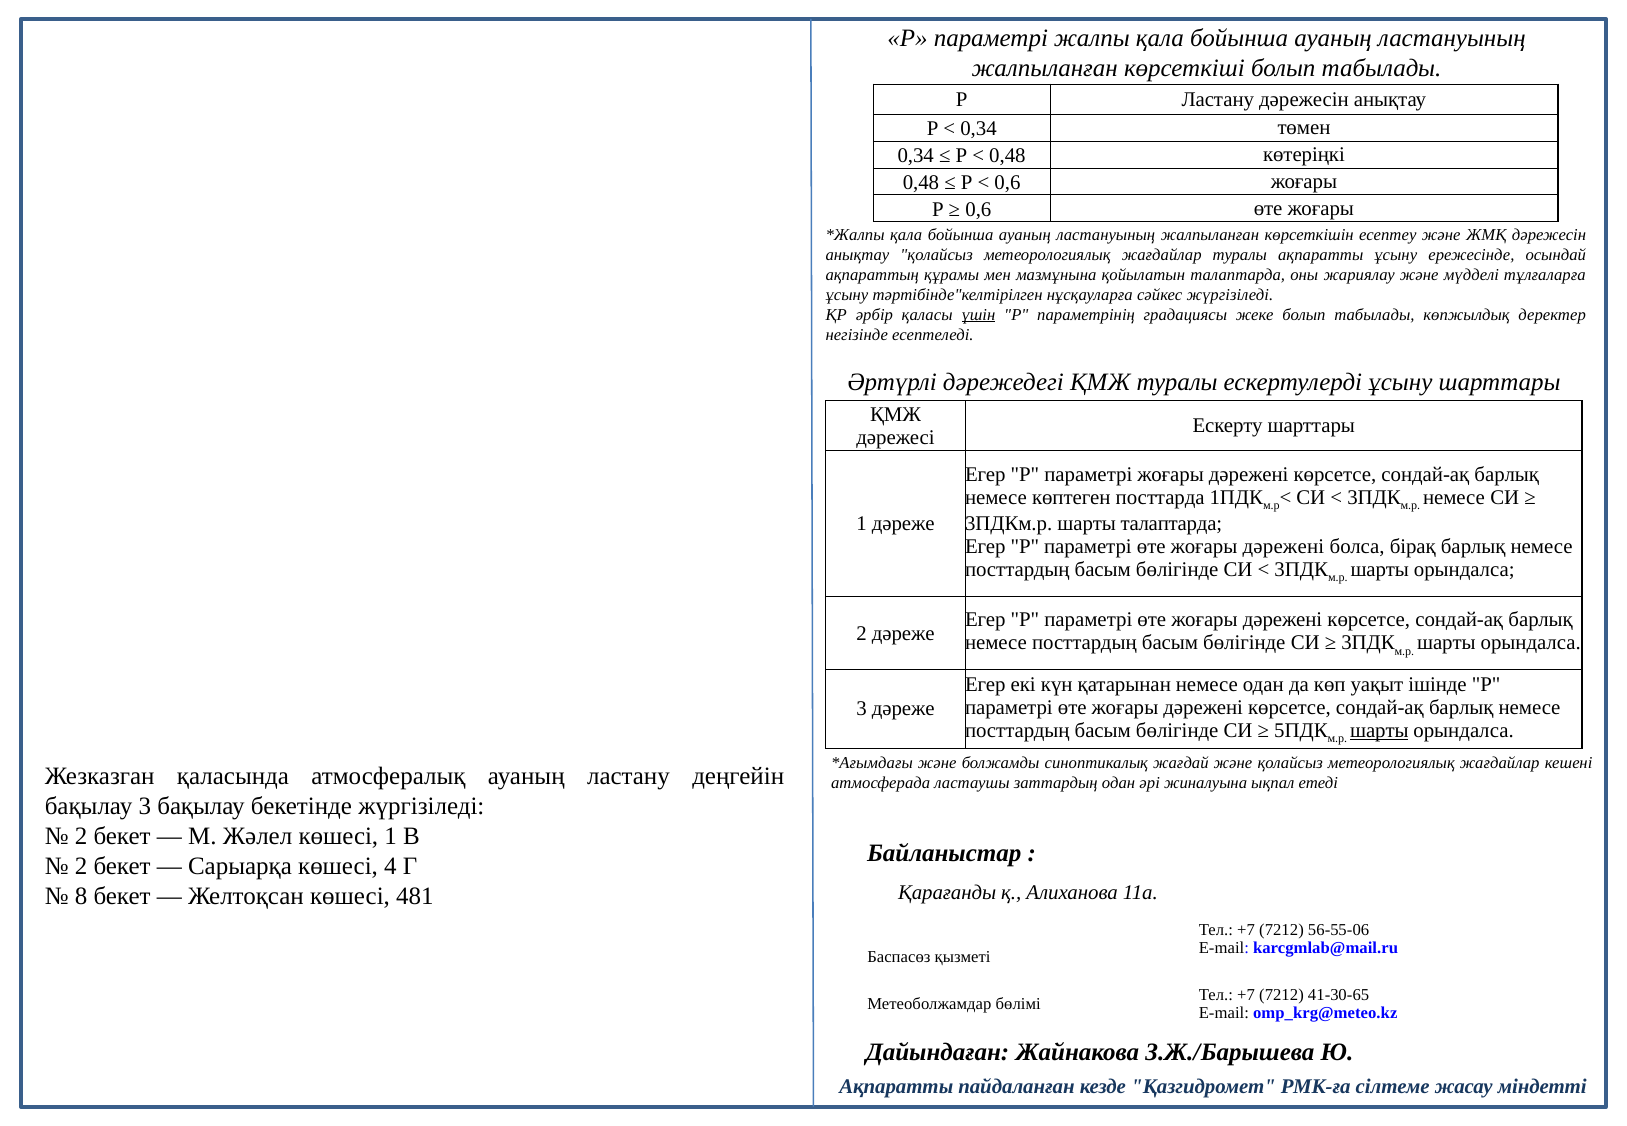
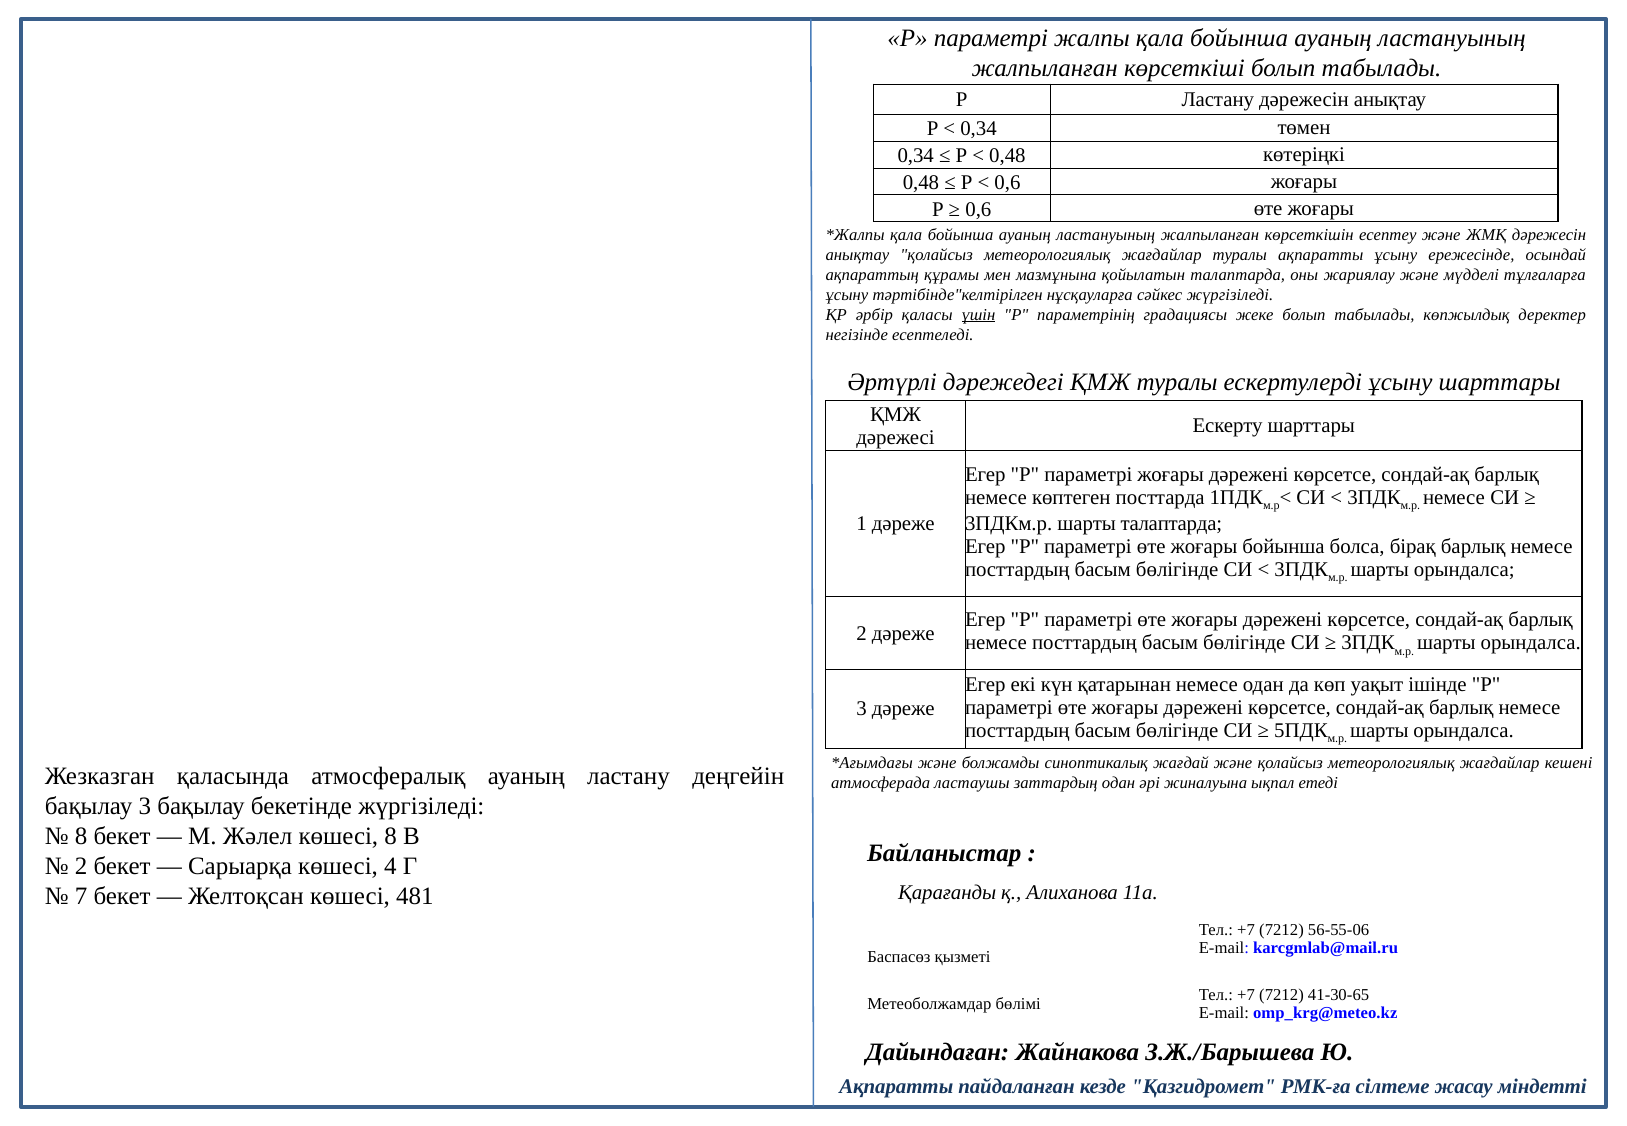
дәрежені: дәрежені -> бойынша (1284, 547)
шарты underline: present -> none (1379, 730)
2: 2 -> 8 (81, 837)
көшесі 1: 1 -> 8 (391, 837)
8: 8 -> 7 (81, 897)
